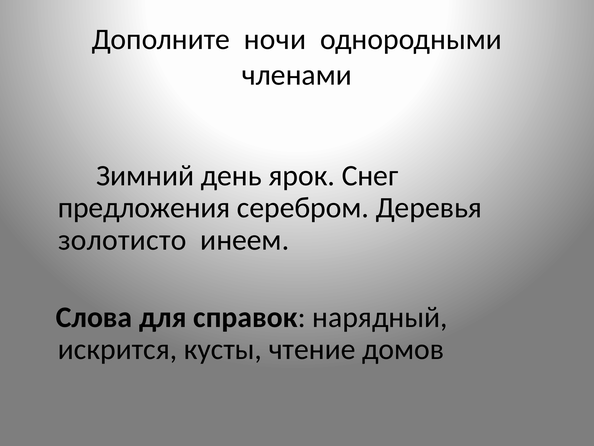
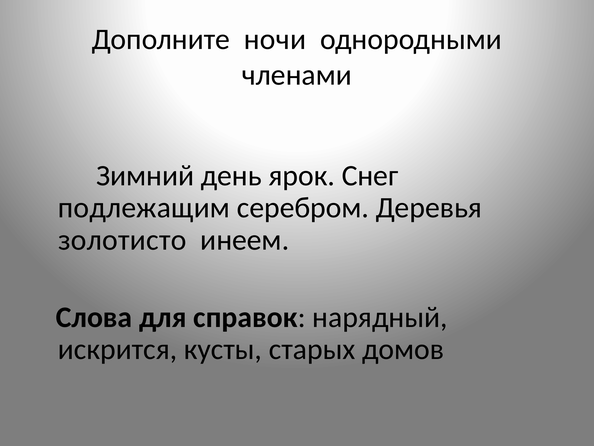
предложения: предложения -> подлежащим (144, 208)
чтение: чтение -> старых (312, 349)
